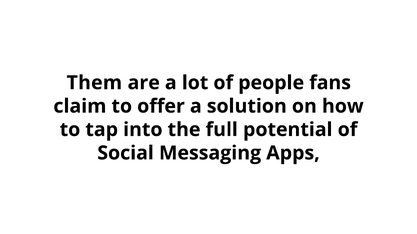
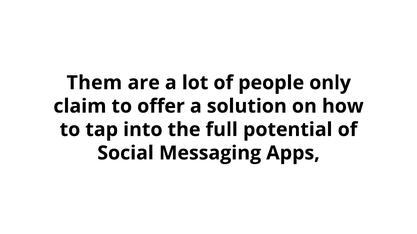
fans: fans -> only (330, 83)
